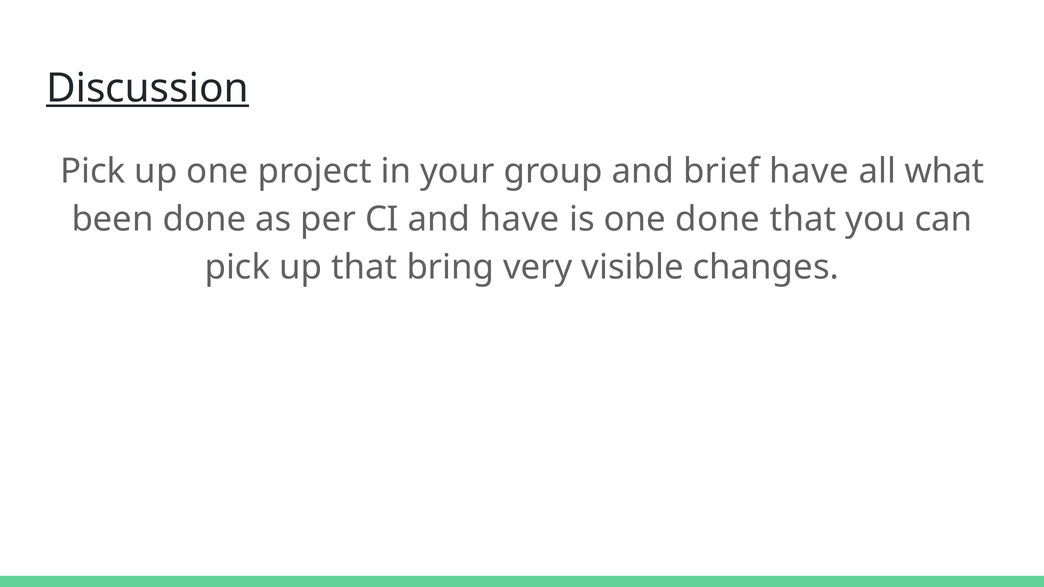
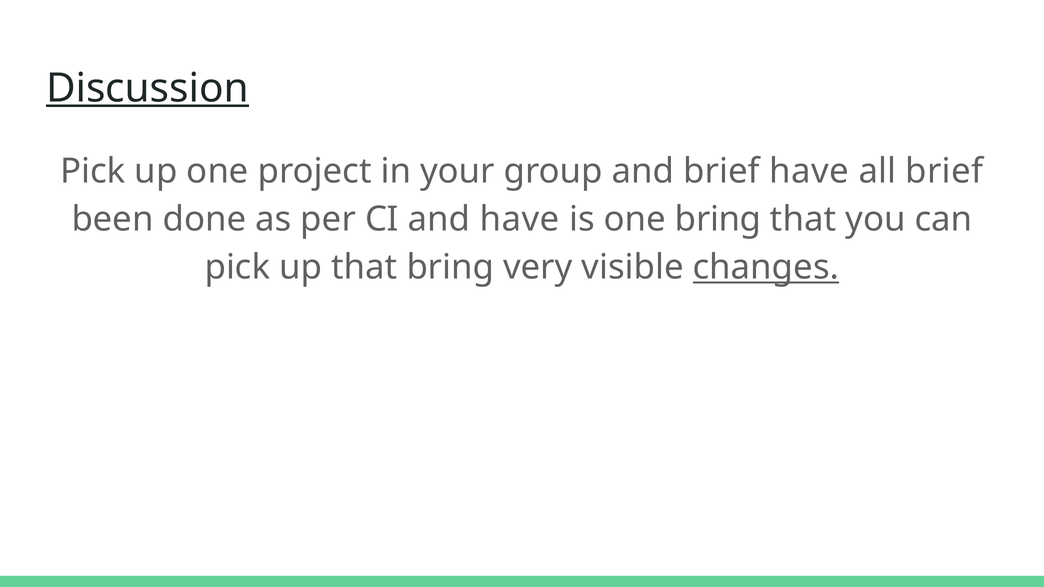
all what: what -> brief (944, 172)
one done: done -> bring (718, 220)
changes underline: none -> present (766, 268)
